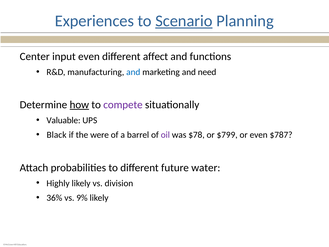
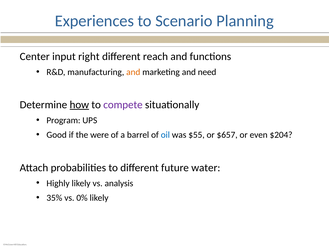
Scenario underline: present -> none (184, 21)
input even: even -> right (89, 56)
affect: affect -> reach (155, 56)
and colour: blue -> orange (133, 72)
Valuable: Valuable -> Program (63, 120)
Black: Black -> Good (57, 135)
oil colour: purple -> blue (165, 135)
$78: $78 -> $55 (197, 135)
$799: $799 -> $657 (227, 135)
$787: $787 -> $204 (281, 135)
division: division -> analysis (119, 183)
36%: 36% -> 35% (54, 198)
9%: 9% -> 0% (82, 198)
